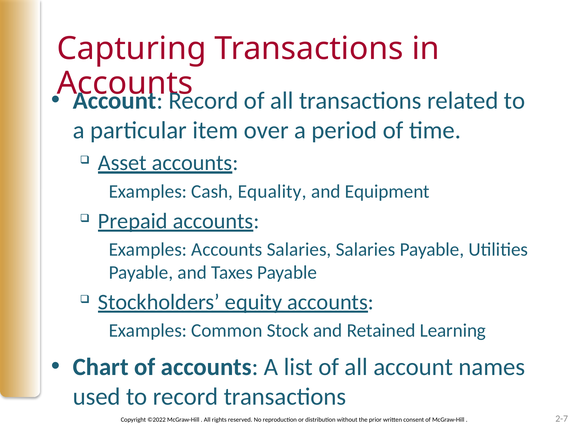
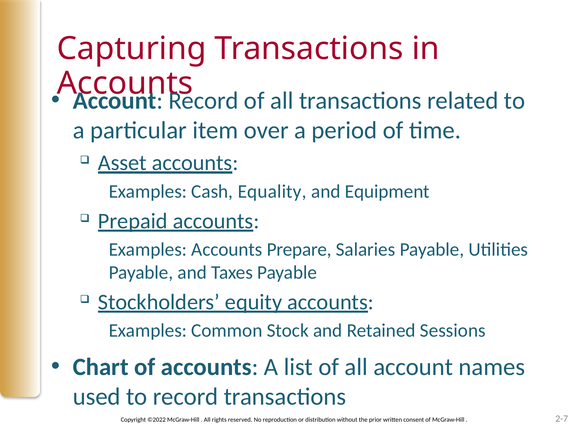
Accounts Salaries: Salaries -> Prepare (299, 250)
Learning: Learning -> Sessions (453, 331)
